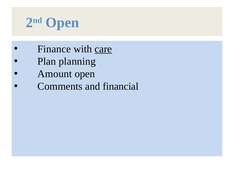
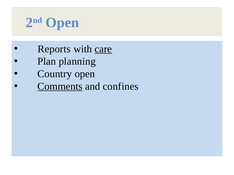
Finance: Finance -> Reports (54, 49)
Amount: Amount -> Country (55, 74)
Comments underline: none -> present (60, 87)
financial: financial -> confines (121, 87)
